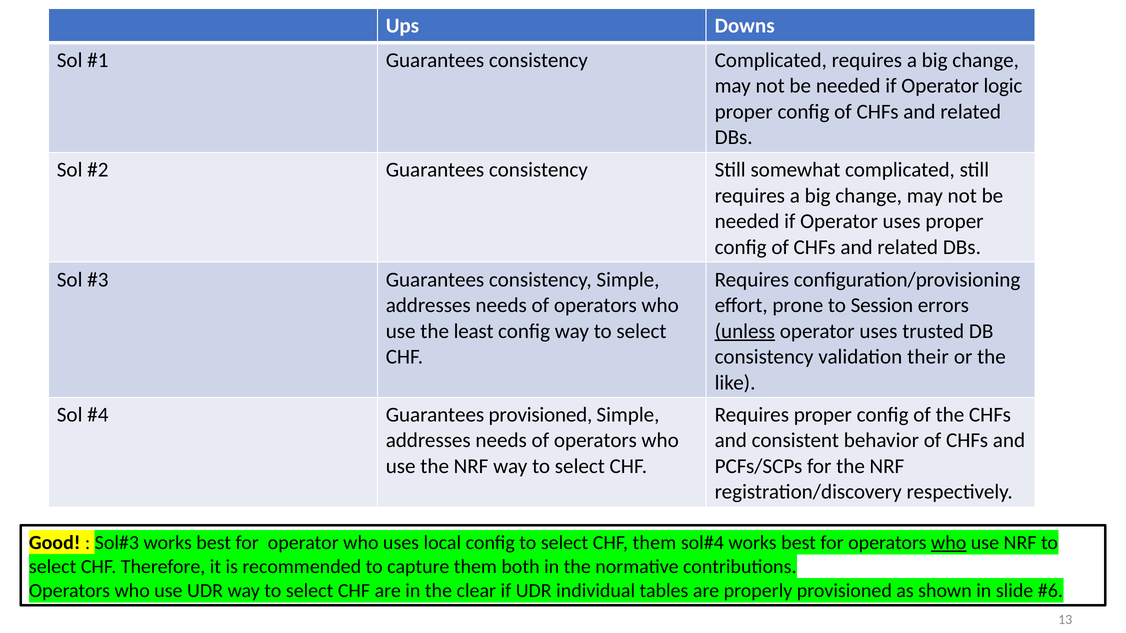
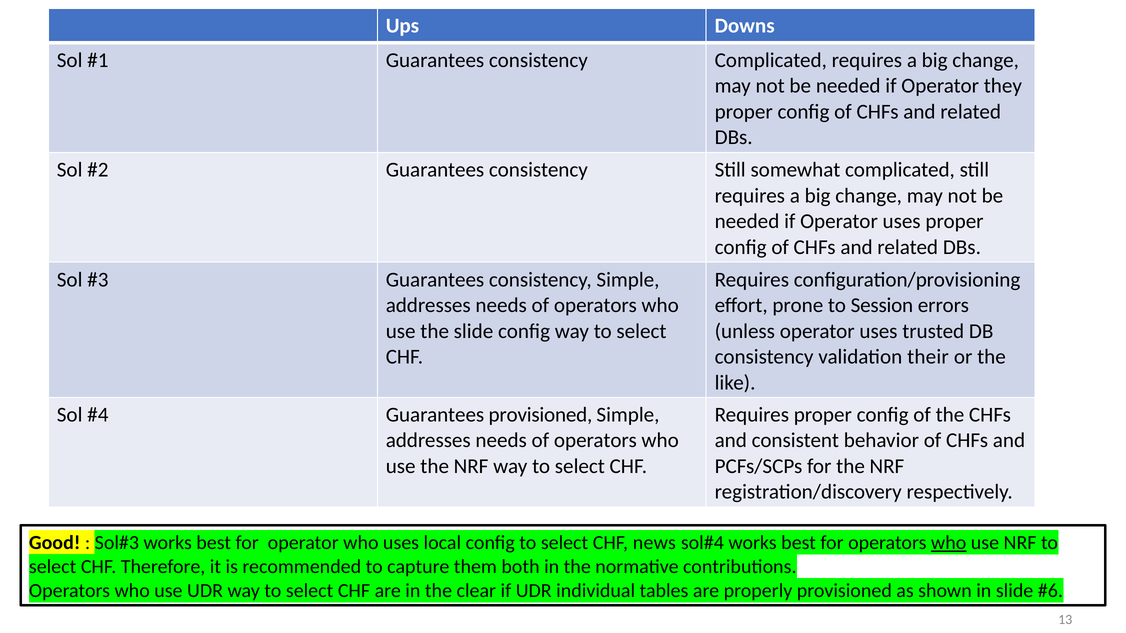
logic: logic -> they (1003, 86)
the least: least -> slide (474, 331)
unless underline: present -> none (745, 331)
CHF them: them -> news (654, 543)
